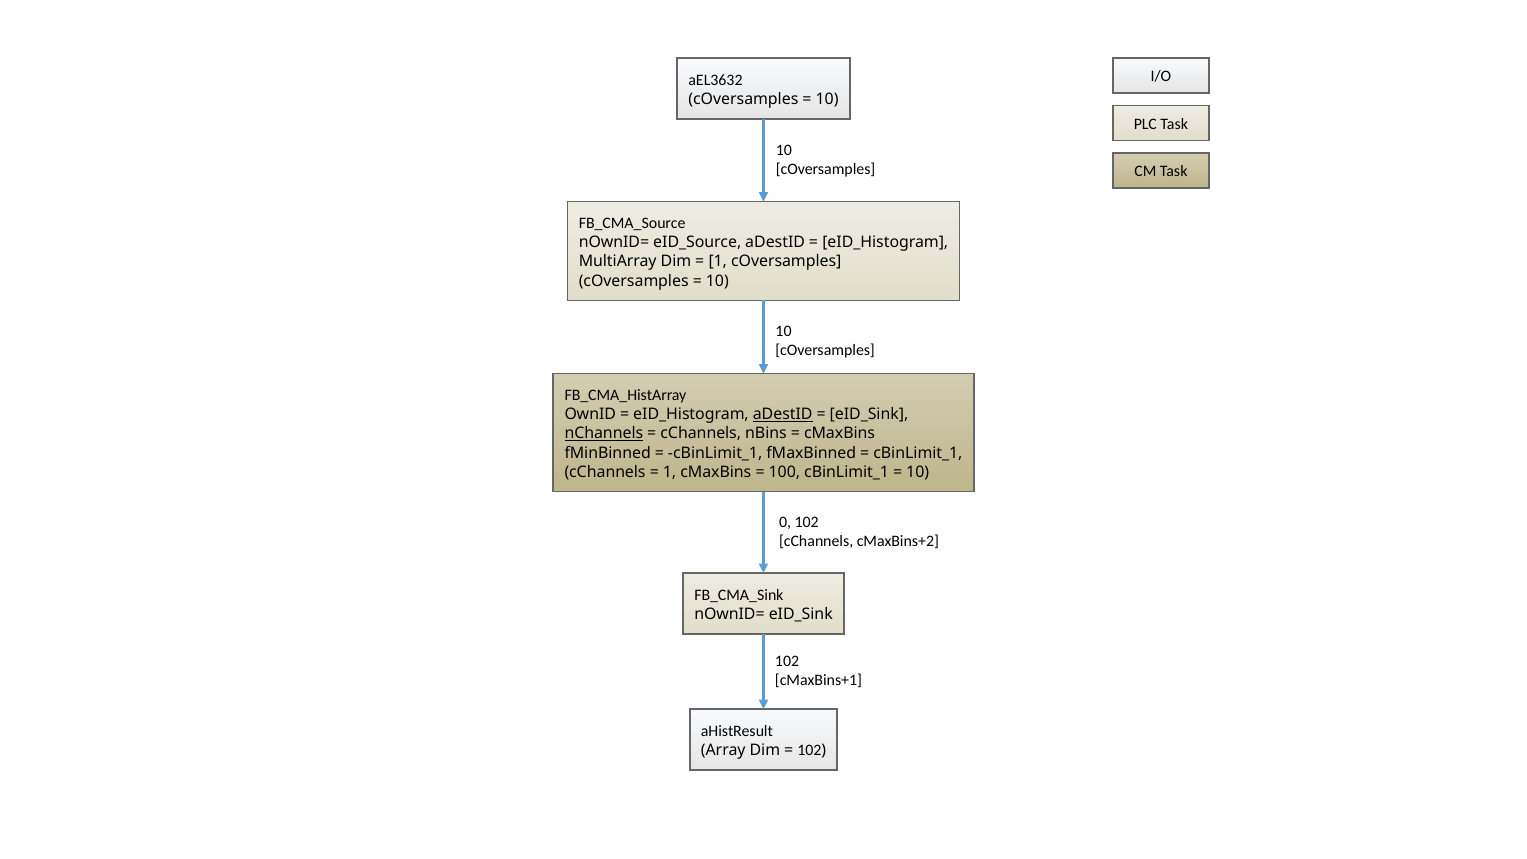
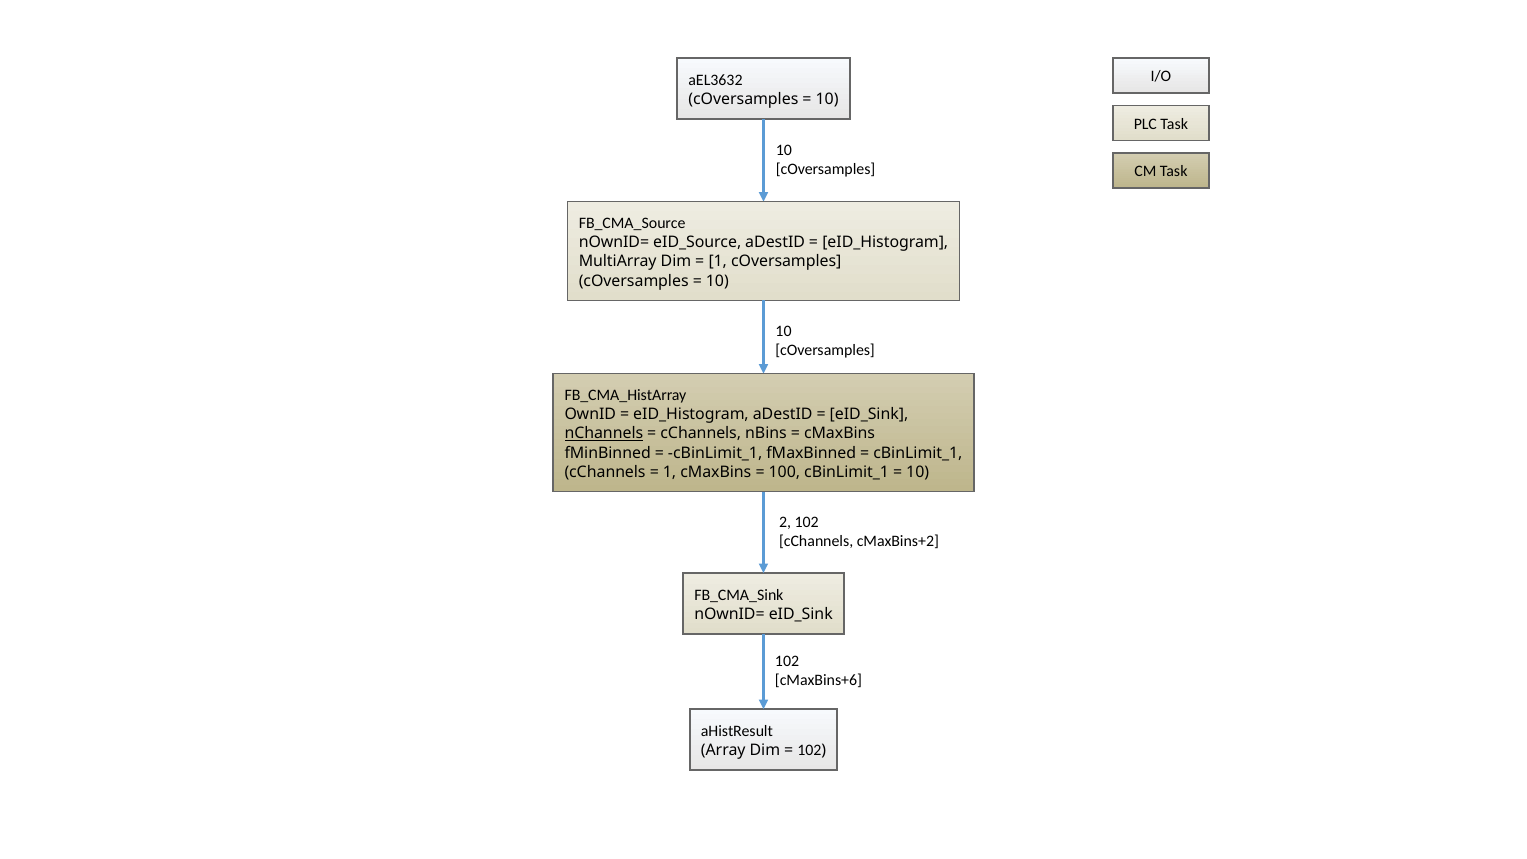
aDestID underline: present -> none (783, 415)
0: 0 -> 2 (785, 522)
cMaxBins+1: cMaxBins+1 -> cMaxBins+6 (818, 680)
